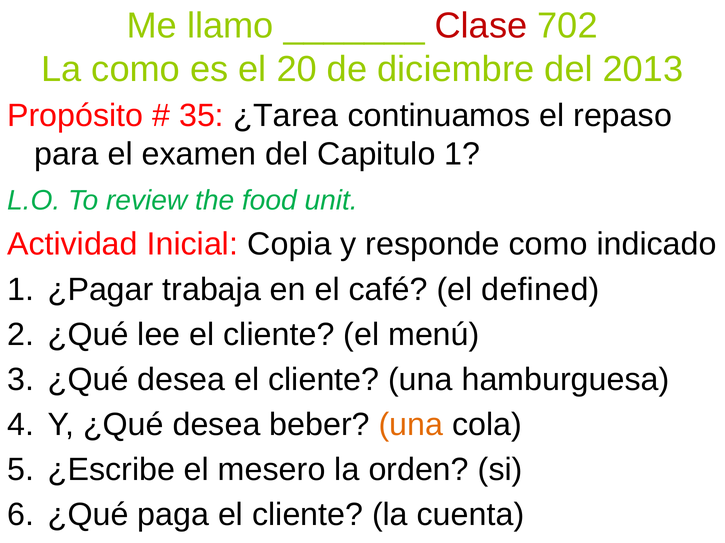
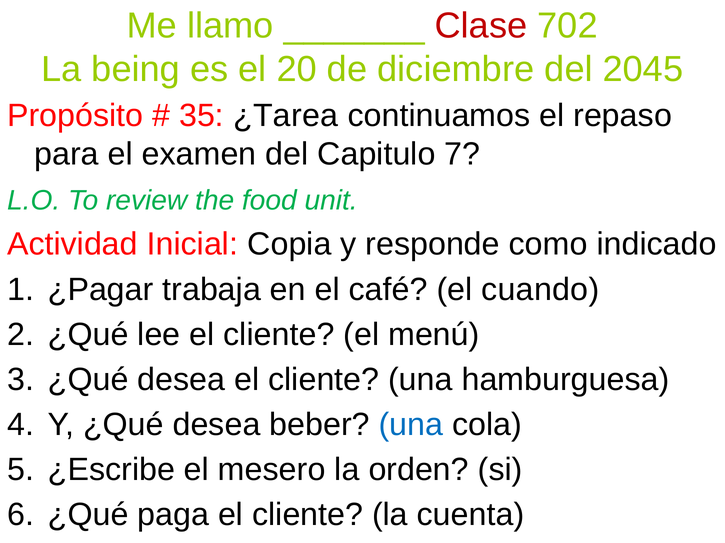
La como: como -> being (136, 70)
2013: 2013 -> 2045 (643, 70)
Capitulo 1: 1 -> 7 (462, 154)
defined: defined -> cuando (540, 290)
una colour: orange -> blue (411, 425)
